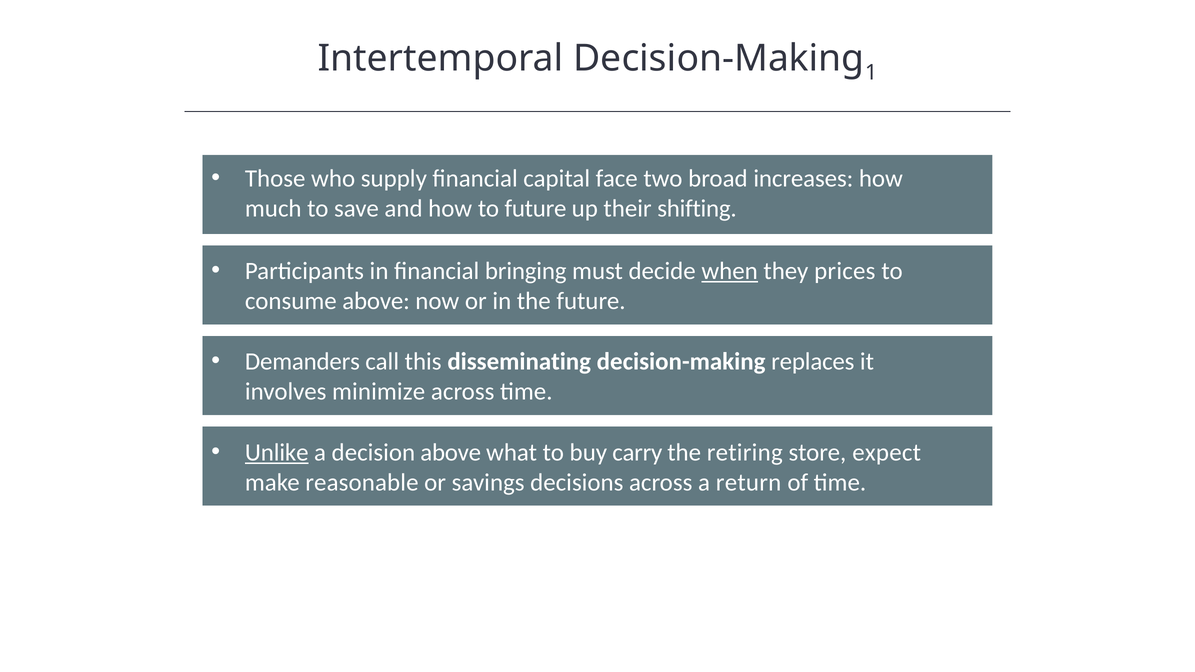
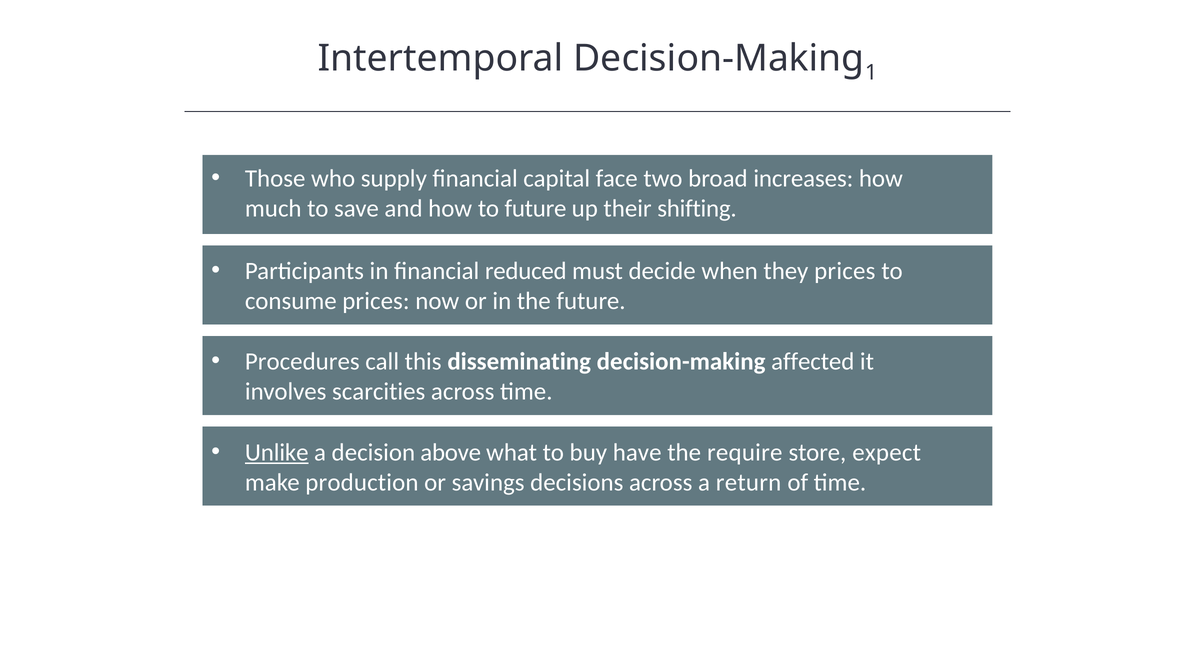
bringing: bringing -> reduced (526, 271)
when underline: present -> none (730, 271)
consume above: above -> prices (376, 301)
Demanders: Demanders -> Procedures (302, 362)
replaces: replaces -> affected (813, 362)
minimize: minimize -> scarcities (379, 392)
carry: carry -> have (637, 453)
retiring: retiring -> require (745, 453)
reasonable: reasonable -> production (362, 482)
